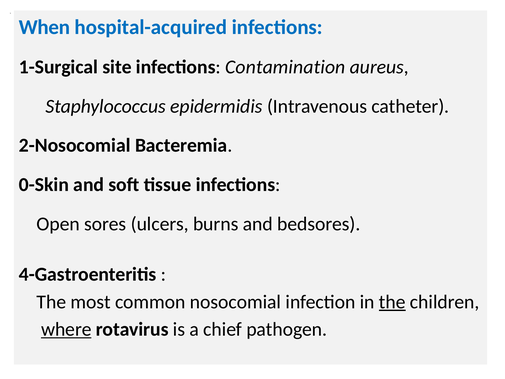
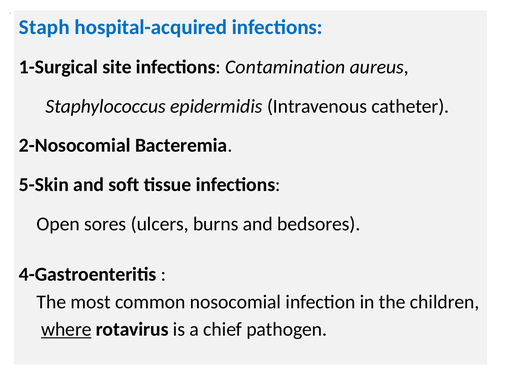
When: When -> Staph (44, 27)
0-Skin: 0-Skin -> 5-Skin (44, 185)
the underline: present -> none (392, 302)
